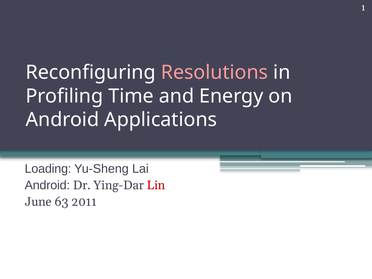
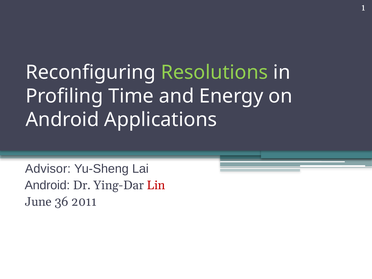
Resolutions colour: pink -> light green (214, 72)
Loading: Loading -> Advisor (48, 169)
63: 63 -> 36 (62, 202)
